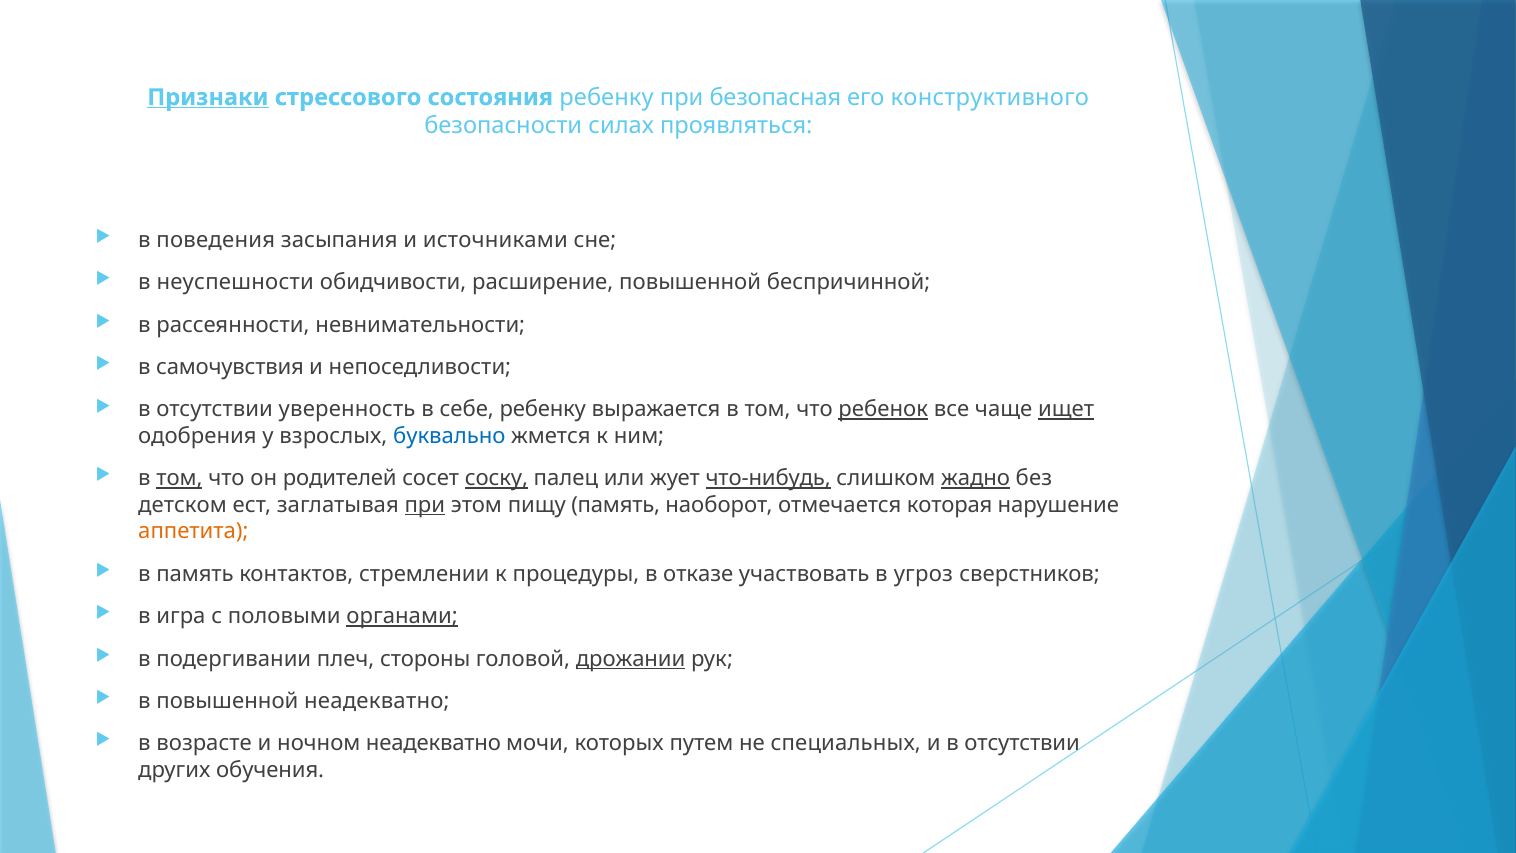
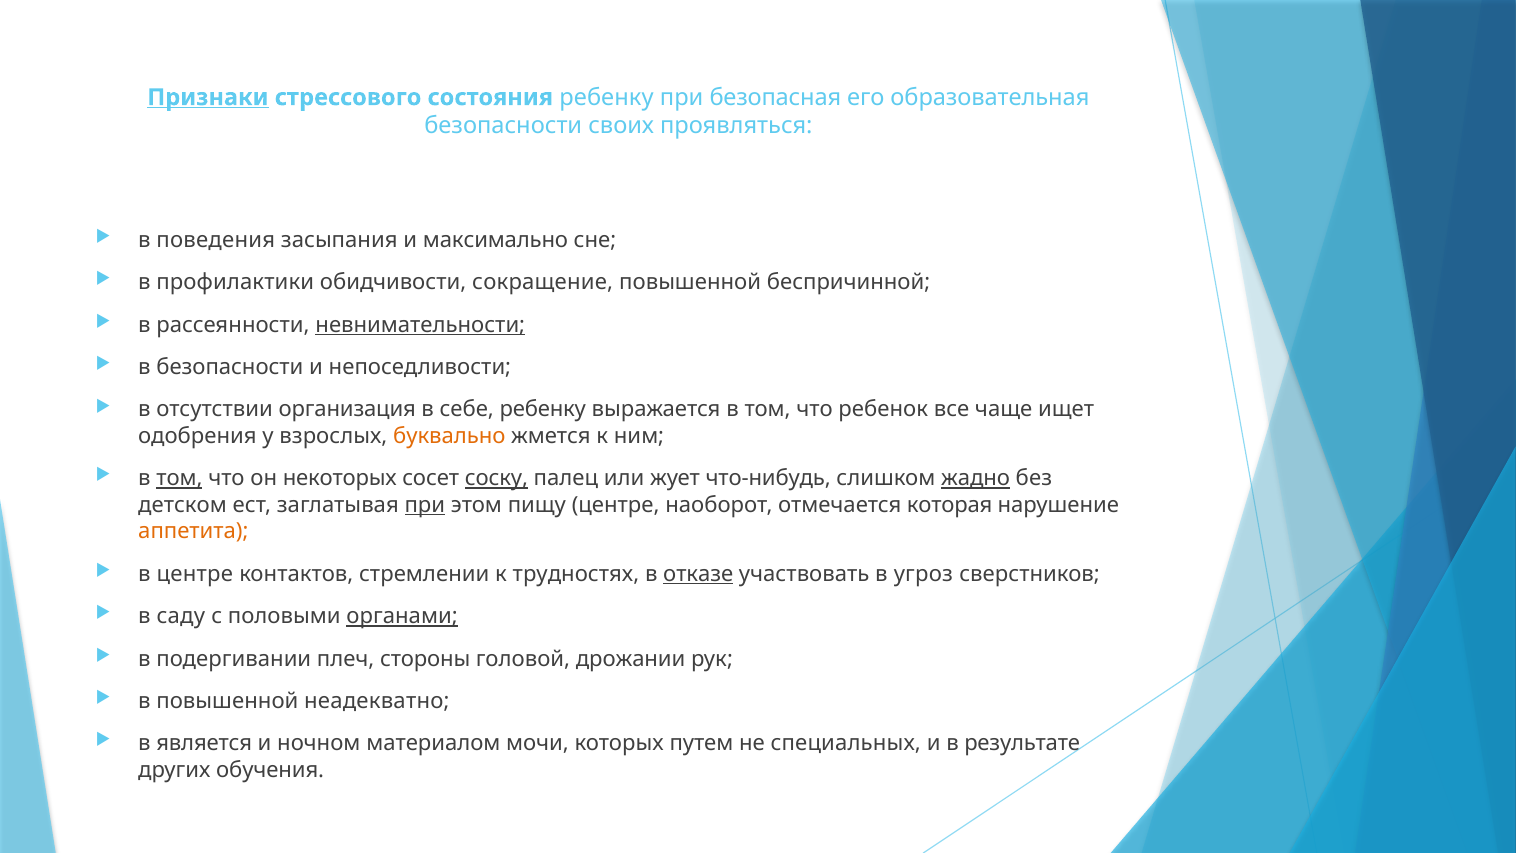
конструктивного: конструктивного -> образовательная (990, 97)
силах: силах -> своих (621, 126)
источниками: источниками -> максимально (496, 240)
неуспешности: неуспешности -> профилактики (235, 282)
расширение: расширение -> сокращение (543, 282)
невнимательности underline: none -> present (420, 325)
в самочувствия: самочувствия -> безопасности (230, 367)
уверенность: уверенность -> организация (347, 409)
ребенок underline: present -> none (883, 409)
ищет underline: present -> none (1066, 409)
буквально colour: blue -> orange (449, 436)
родителей: родителей -> некоторых (340, 478)
что-нибудь underline: present -> none (768, 478)
пищу память: память -> центре (616, 505)
в память: память -> центре (195, 574)
процедуры: процедуры -> трудностях (576, 574)
отказе underline: none -> present (698, 574)
игра: игра -> саду (181, 616)
дрожании underline: present -> none (631, 659)
возрасте: возрасте -> является (204, 743)
ночном неадекватно: неадекватно -> материалом (433, 743)
и в отсутствии: отсутствии -> результате (1022, 743)
